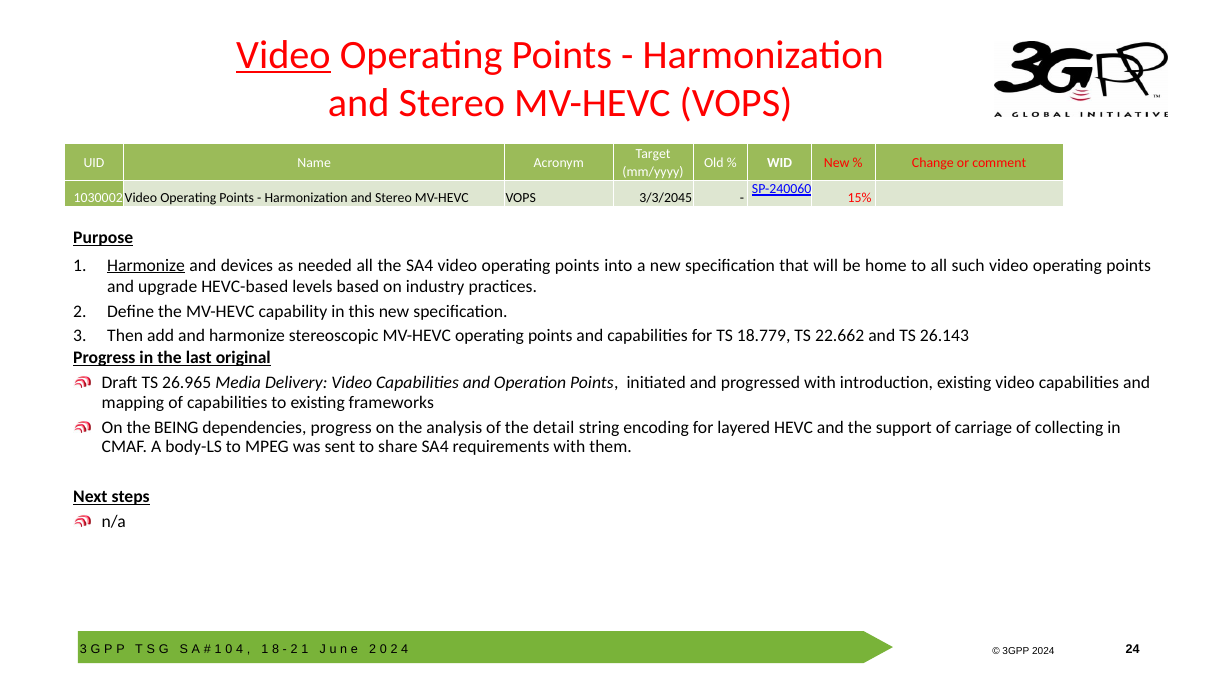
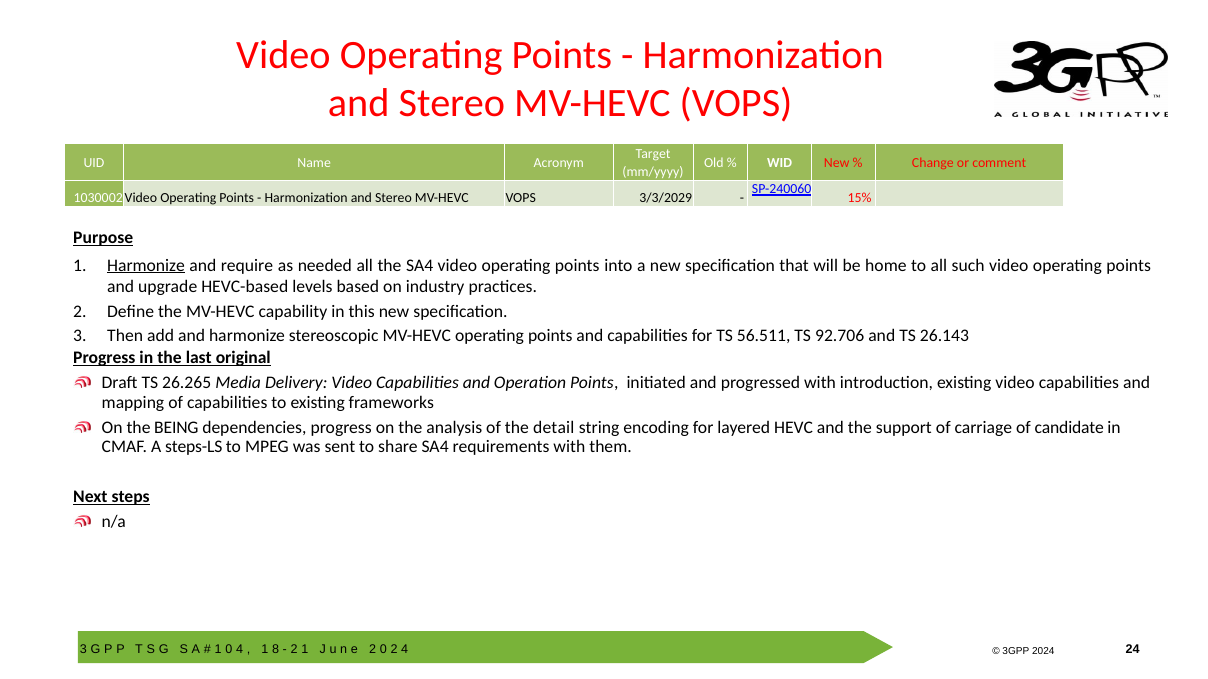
Video underline: present -> none (283, 55)
3/3/2045: 3/3/2045 -> 3/3/2029 (666, 199)
devices: devices -> require (247, 266)
18.779: 18.779 -> 56.511 (764, 336)
22.662: 22.662 -> 92.706 (840, 336)
26.965: 26.965 -> 26.265 (187, 383)
collecting: collecting -> candidate (1069, 428)
body-LS: body-LS -> steps-LS (194, 447)
